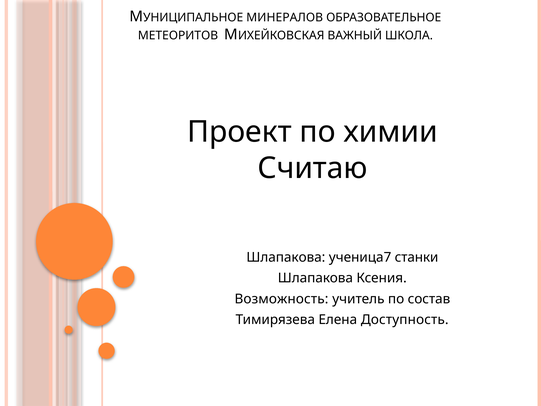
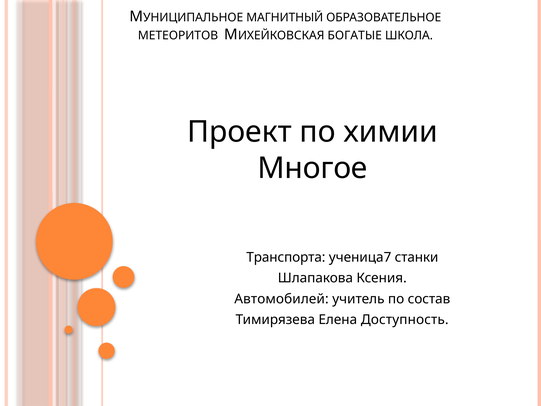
МИНЕРАЛОВ: МИНЕРАЛОВ -> МАГНИТНЫЙ (285, 18)
ВАЖНЫЙ: ВАЖНЫЙ -> БОГАТЫЕ (355, 36)
Считаю: Считаю -> Многое (313, 168)
Шлапакова: Шлапакова -> Транспорта (286, 257)
Возможность: Возможность -> Автомобилей (281, 299)
